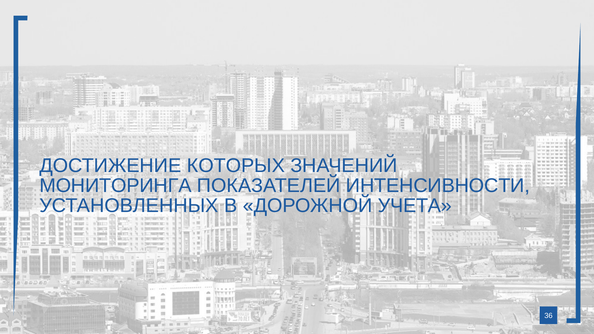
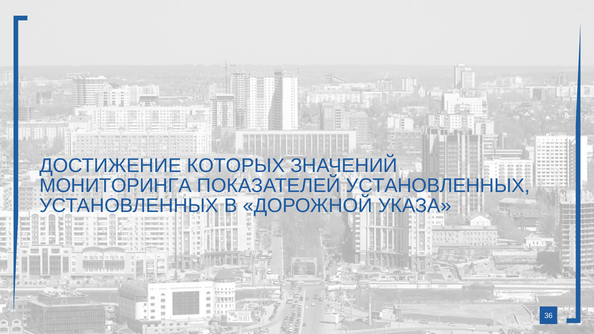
ПОКАЗАТЕЛЕЙ ИНТЕНСИВНОСТИ: ИНТЕНСИВНОСТИ -> УСТАНОВЛЕННЫХ (438, 186)
УЧЕТА: УЧЕТА -> УКАЗА (415, 206)
